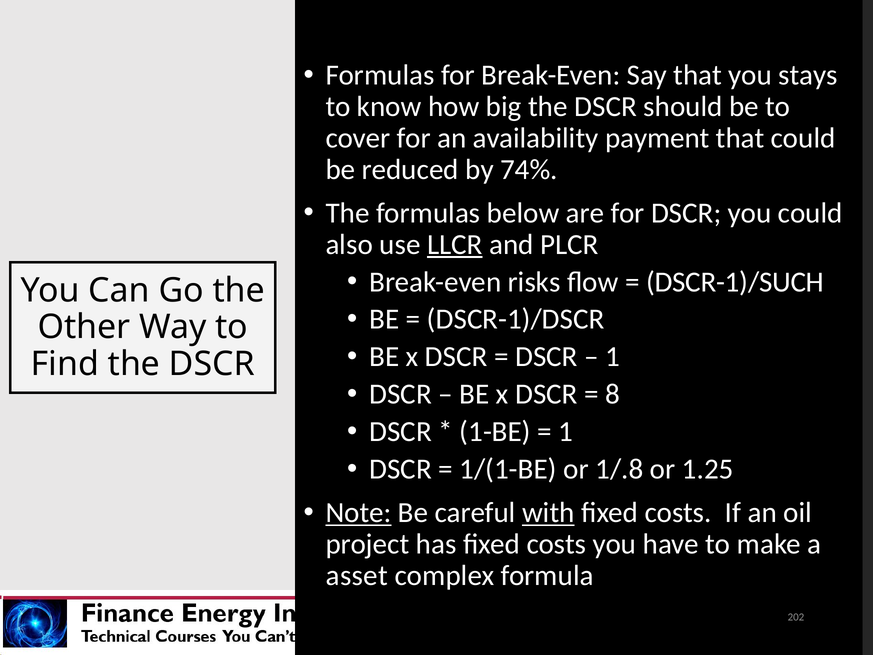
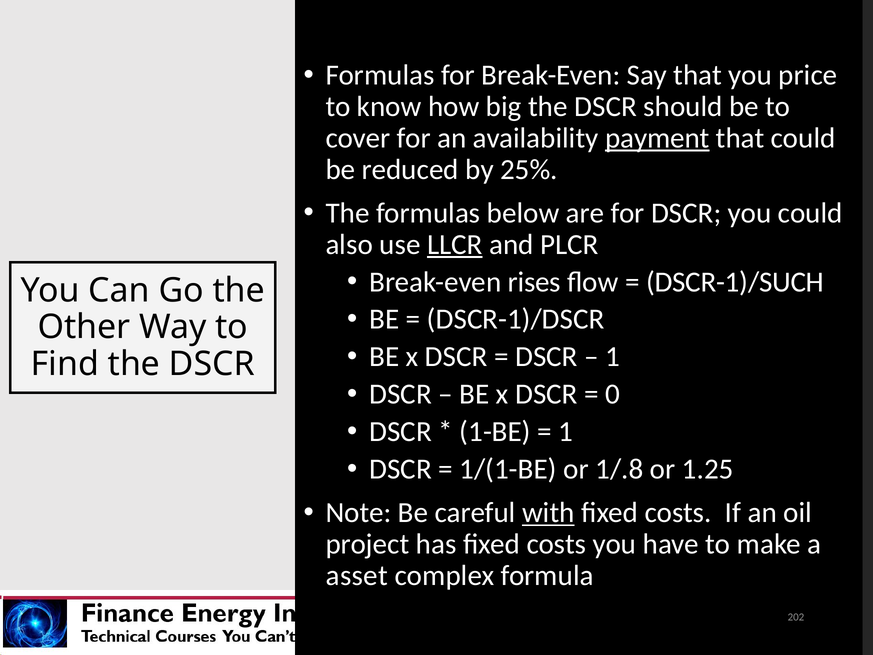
stays: stays -> price (808, 75)
payment underline: none -> present (657, 138)
74%: 74% -> 25% (529, 169)
risks: risks -> rises (534, 282)
8: 8 -> 0 (613, 394)
Note underline: present -> none (359, 513)
